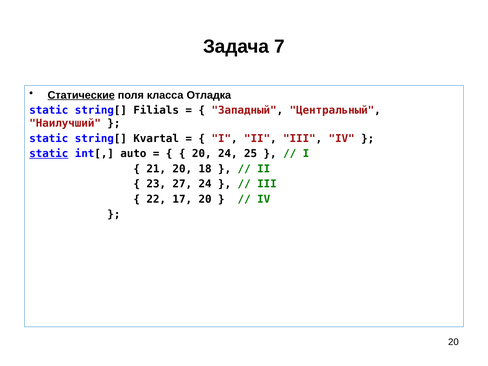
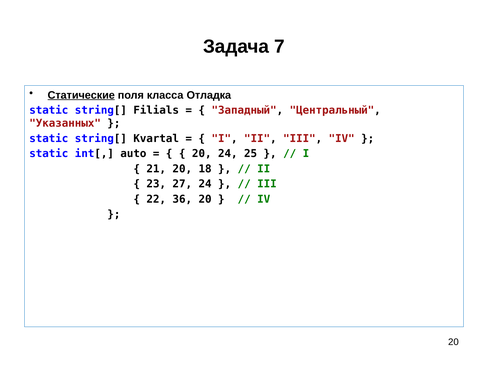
Наилучший: Наилучший -> Указанных (65, 123)
static underline: present -> none (49, 154)
17: 17 -> 36 (182, 199)
